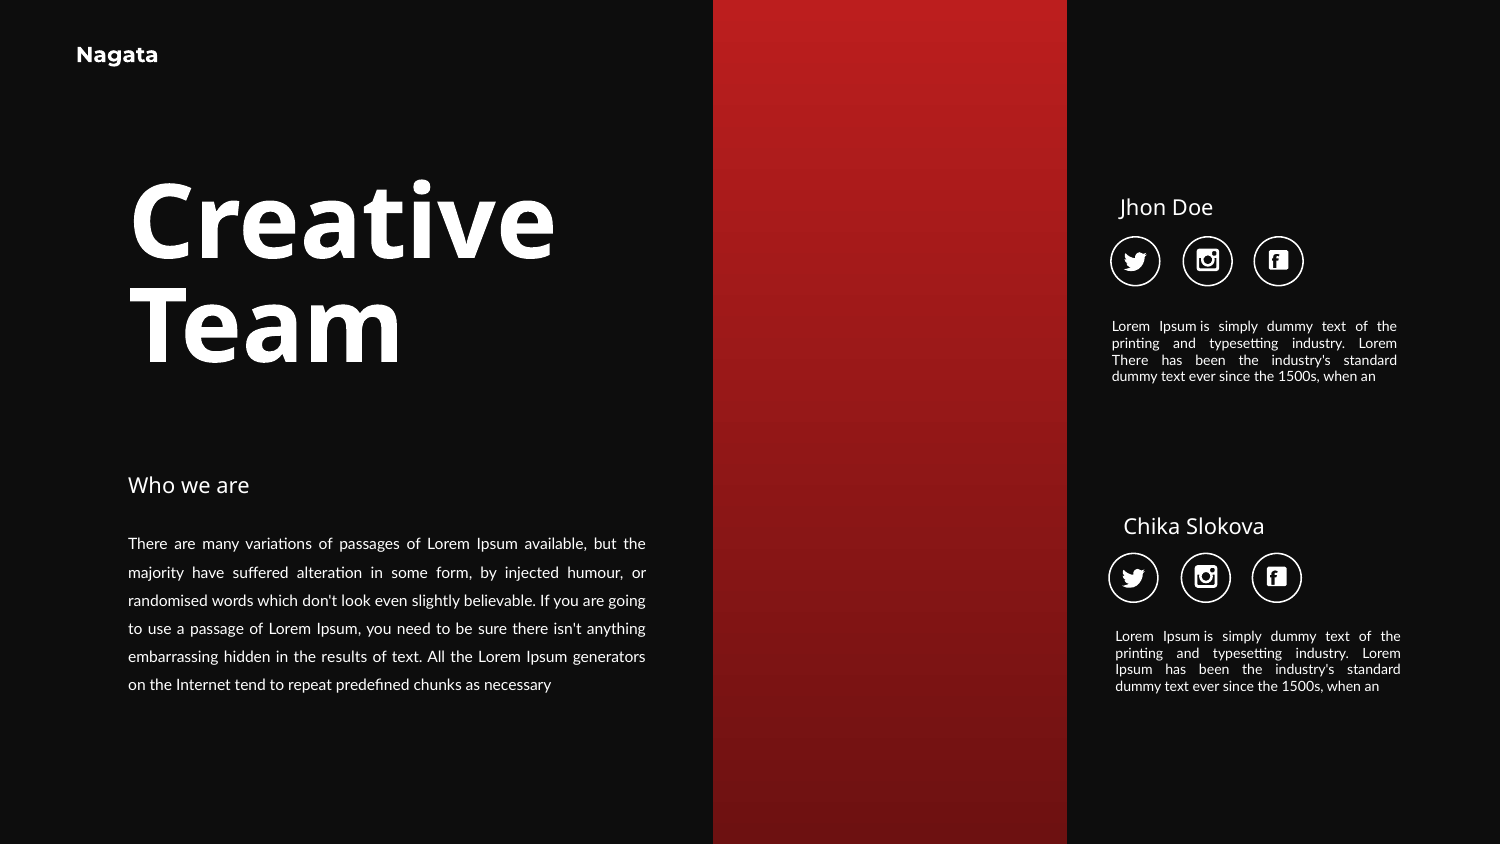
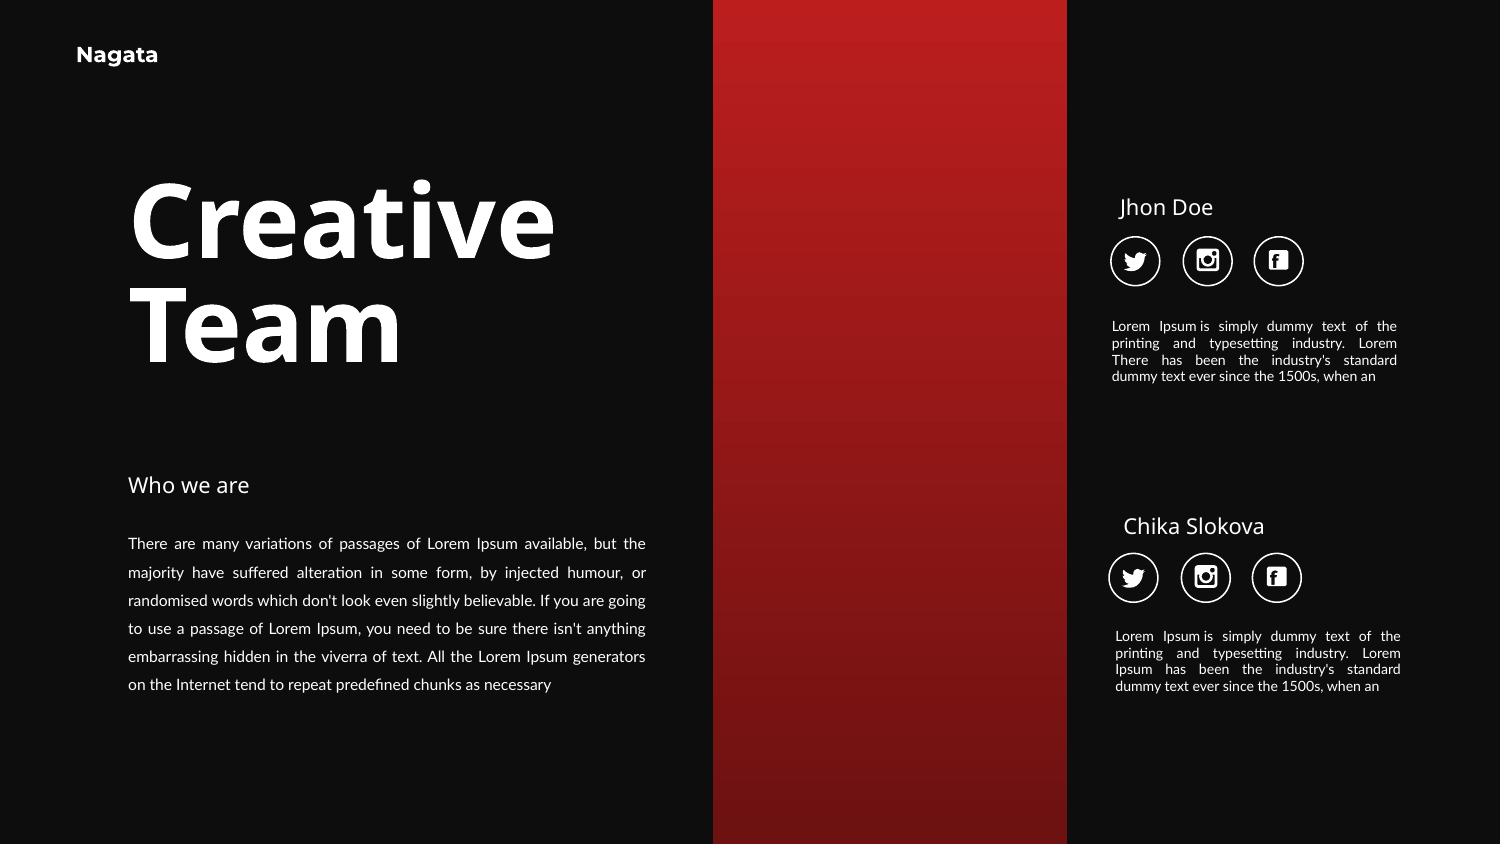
results: results -> viverra (345, 657)
